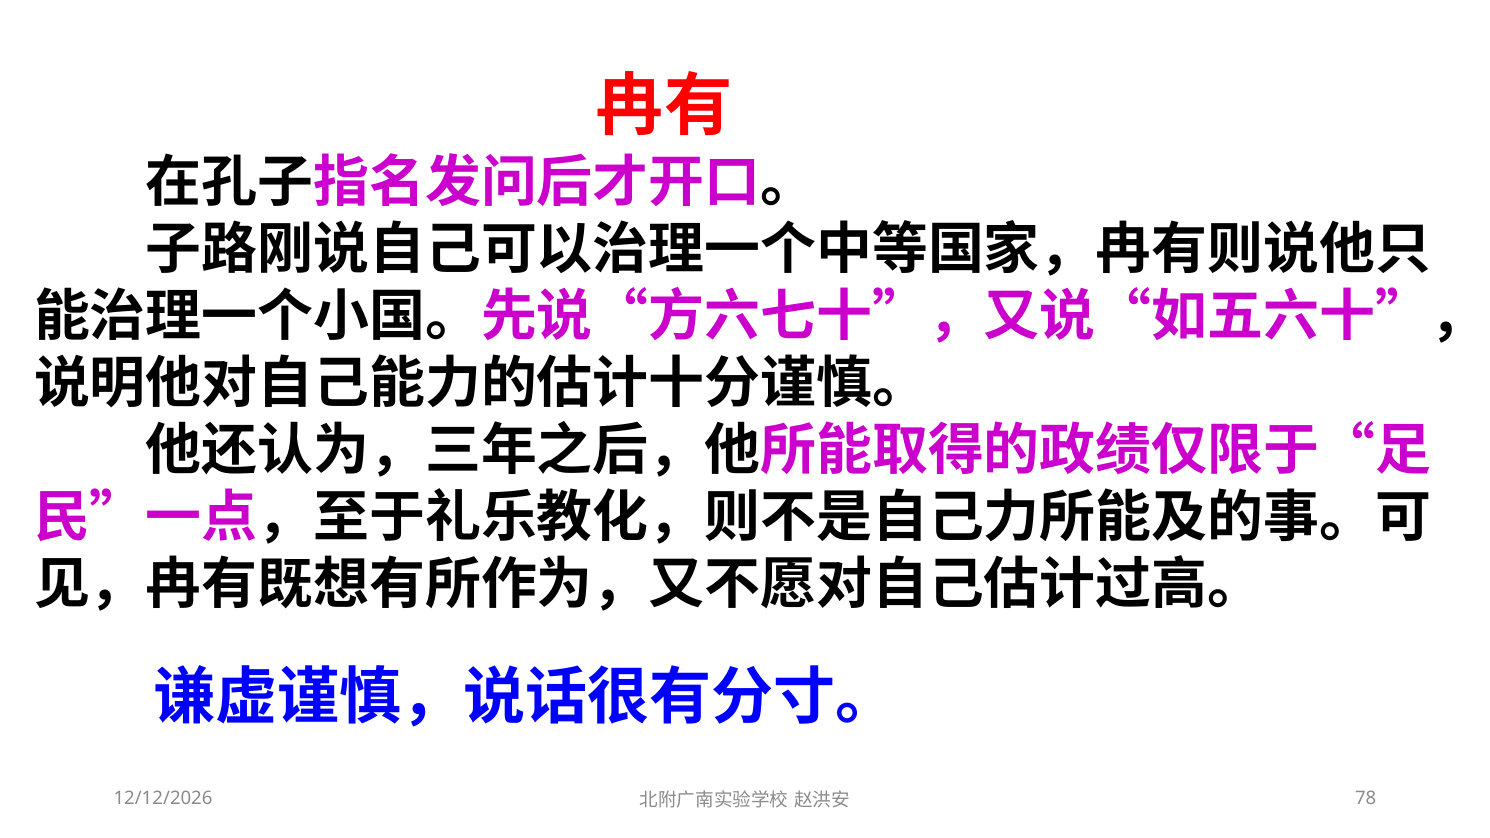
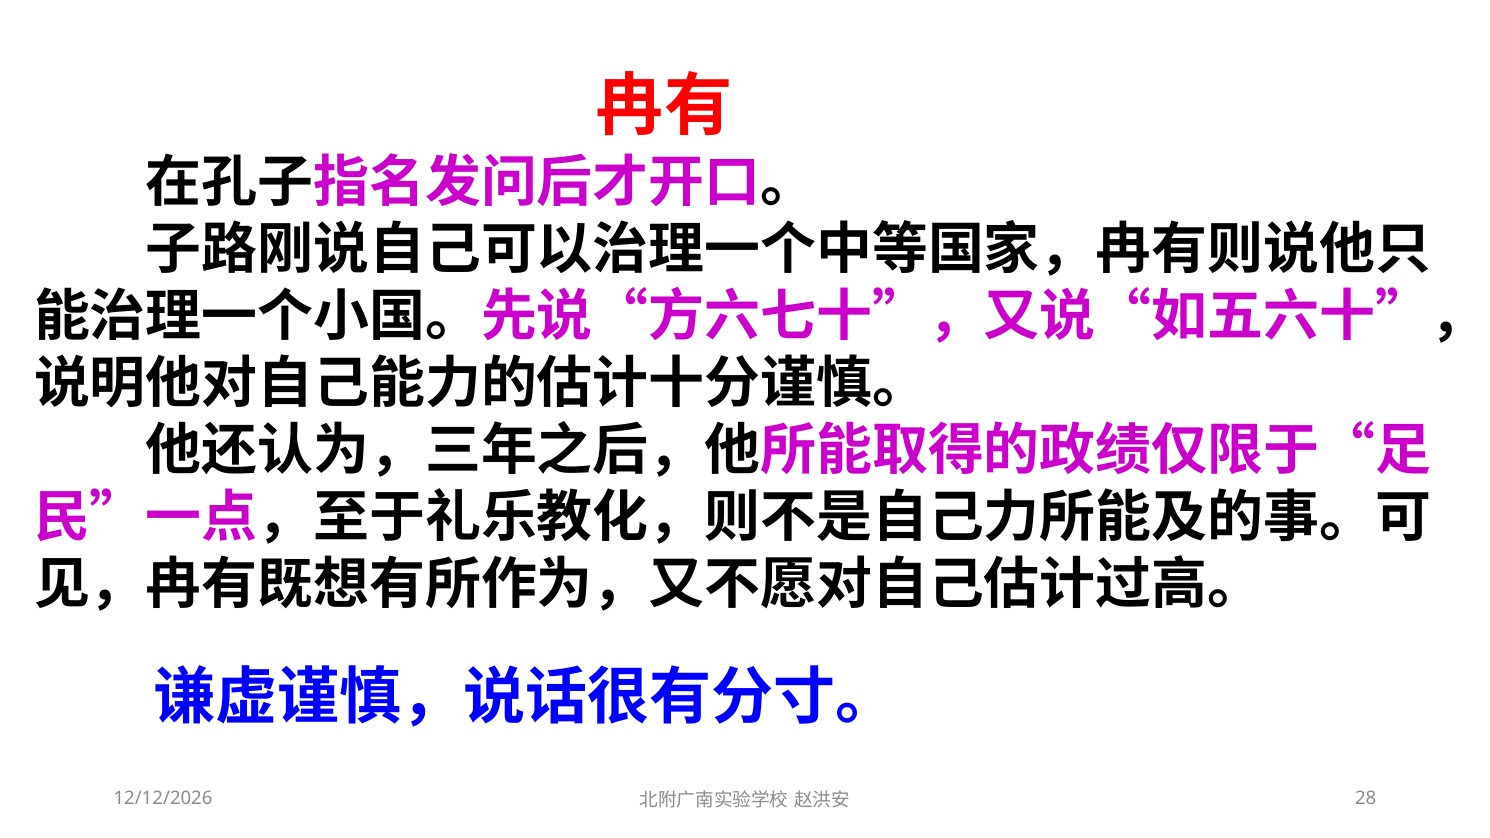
78: 78 -> 28 (1366, 799)
